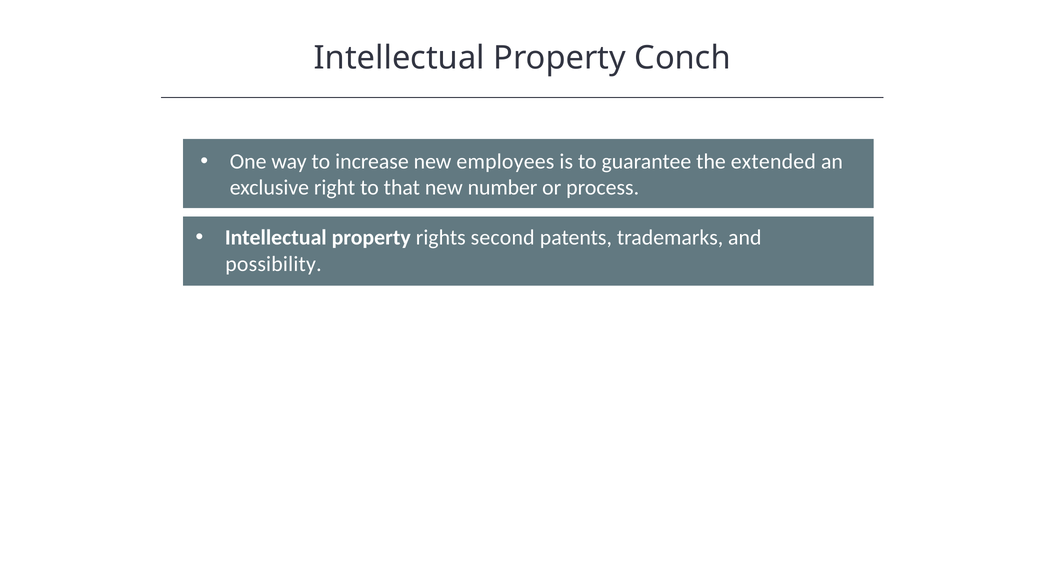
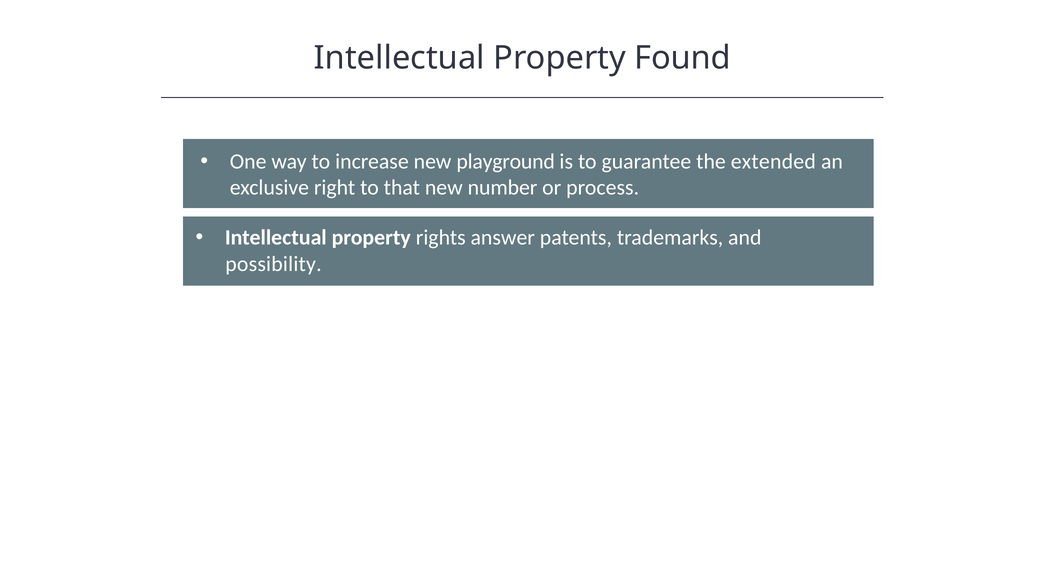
Conch: Conch -> Found (683, 58)
employees: employees -> playground (506, 162)
second: second -> answer (503, 238)
